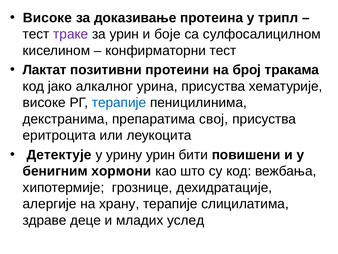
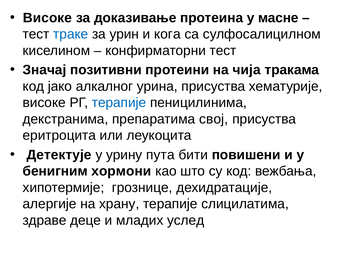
трипл: трипл -> масне (278, 18)
траке colour: purple -> blue (71, 34)
боје: боје -> кога (167, 34)
Лактат: Лактат -> Значај (45, 70)
број: број -> чија (247, 70)
урину урин: урин -> пута (160, 155)
